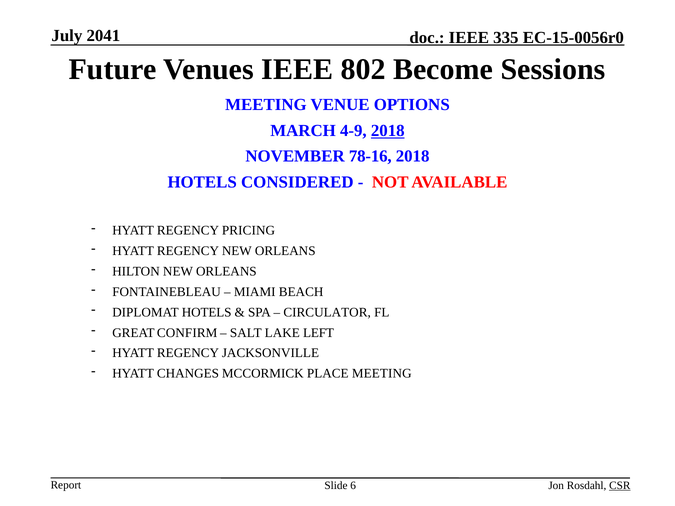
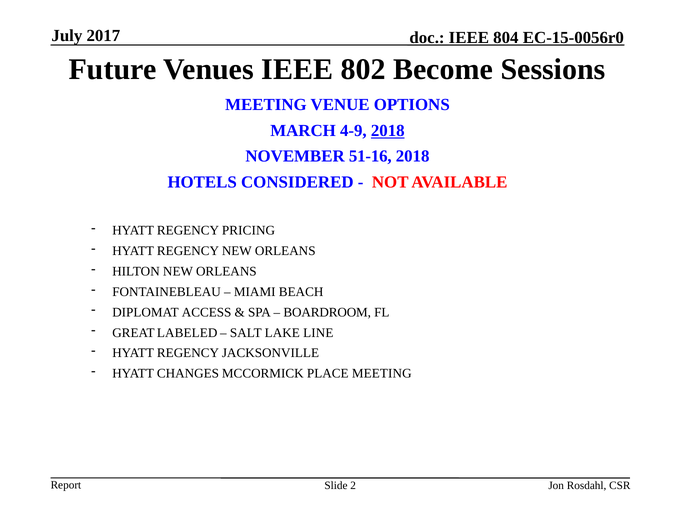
2041: 2041 -> 2017 (103, 36)
335: 335 -> 804 (506, 38)
78-16: 78-16 -> 51-16 (370, 156)
DIPLOMAT HOTELS: HOTELS -> ACCESS (207, 312)
CIRCULATOR: CIRCULATOR -> BOARDROOM (327, 312)
CONFIRM: CONFIRM -> LABELED (187, 333)
LEFT: LEFT -> LINE (318, 333)
6: 6 -> 2 (353, 486)
CSR underline: present -> none (620, 486)
